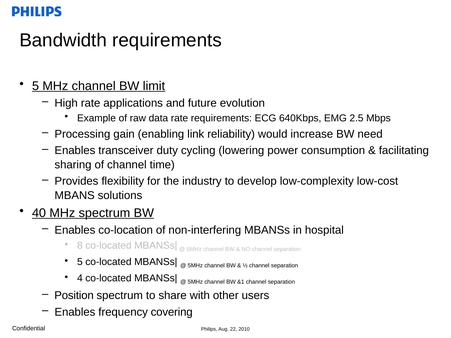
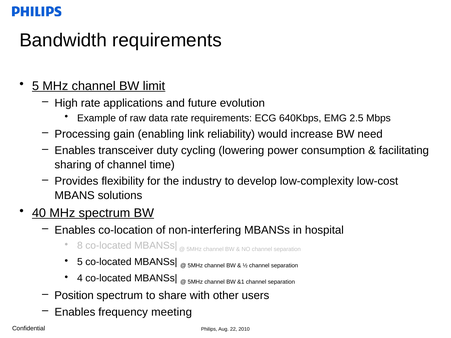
covering: covering -> meeting (172, 312)
